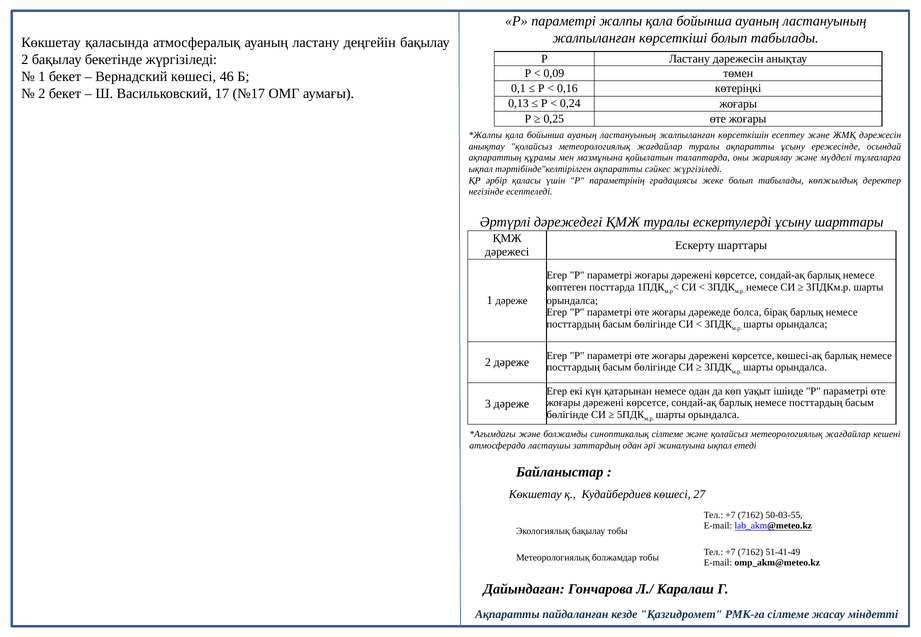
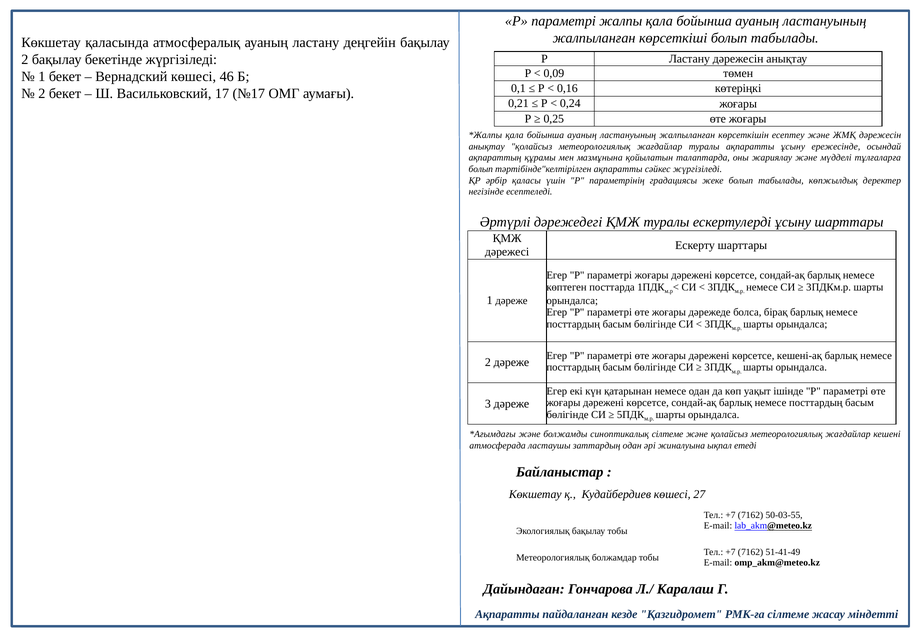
0,13: 0,13 -> 0,21 (518, 104)
ықпал: ықпал -> болып (481, 169)
көшесі-ақ: көшесі-ақ -> кешені-ақ (799, 356)
